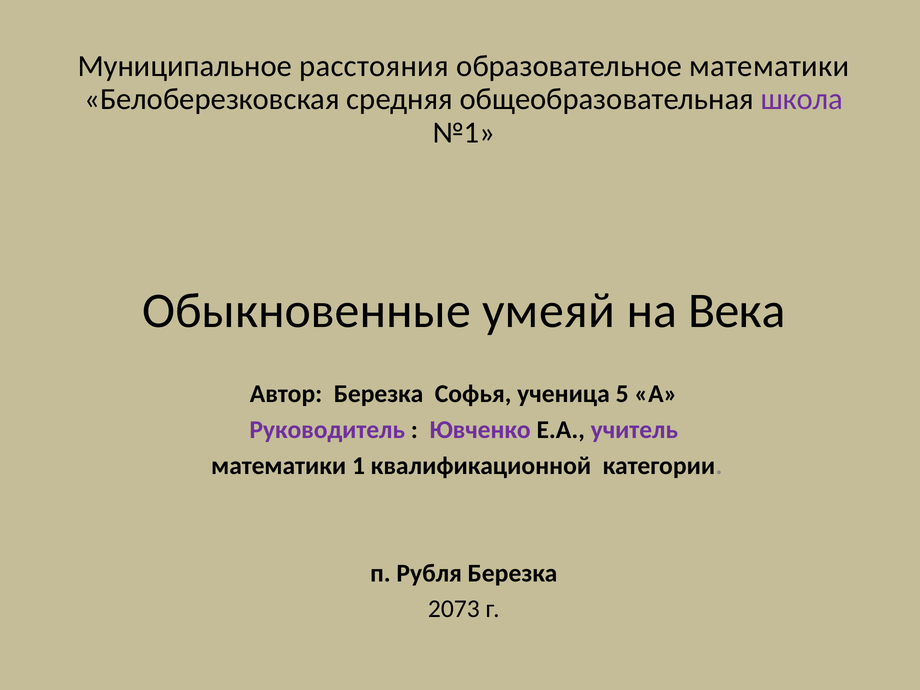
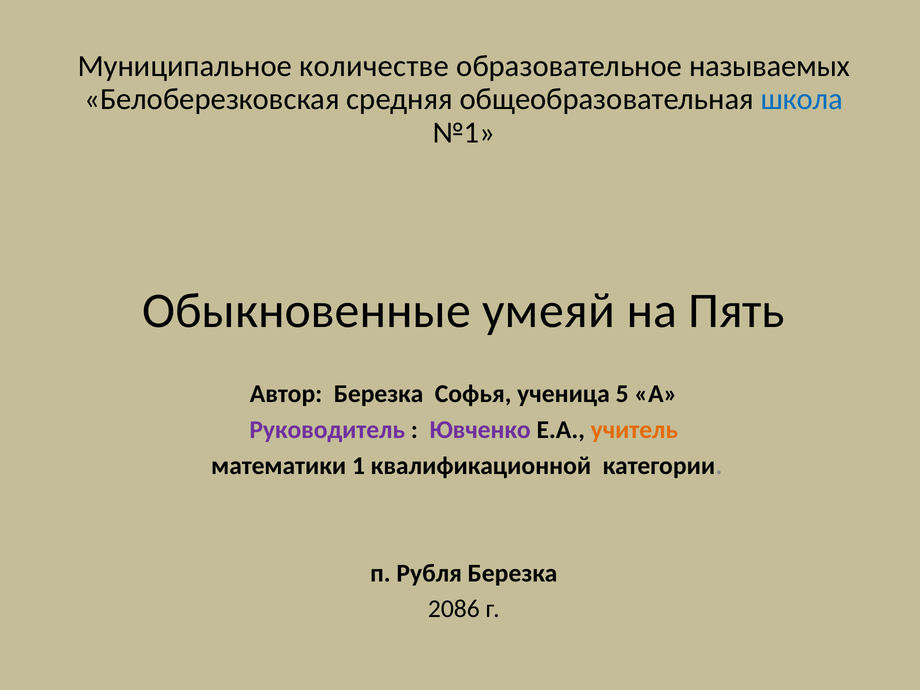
расстояния: расстояния -> количестве (374, 66)
образовательное математики: математики -> называемых (770, 66)
школа colour: purple -> blue (802, 99)
Века: Века -> Пять (737, 311)
учитель colour: purple -> orange (634, 430)
2073: 2073 -> 2086 (454, 609)
